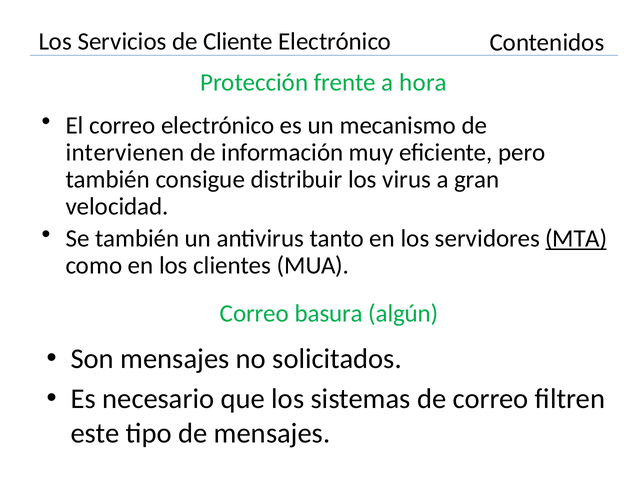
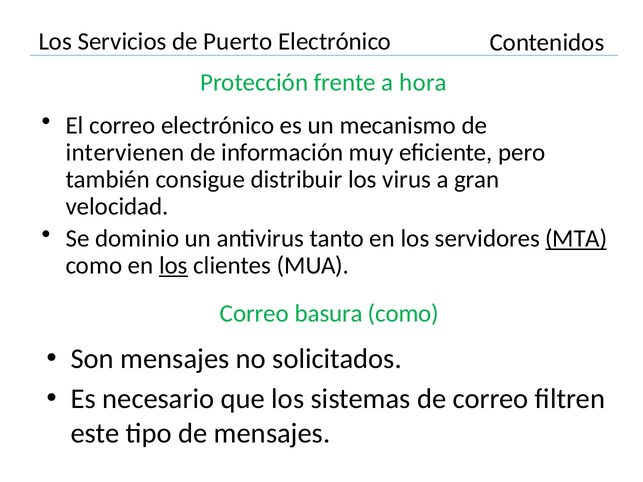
Cliente: Cliente -> Puerto (238, 42)
Se también: también -> dominio (137, 239)
los underline: none -> present (173, 266)
basura algún: algún -> como (403, 314)
